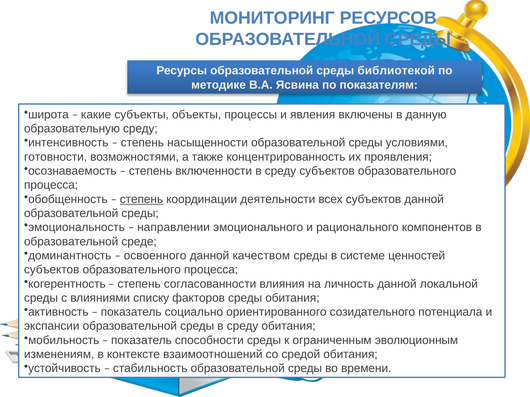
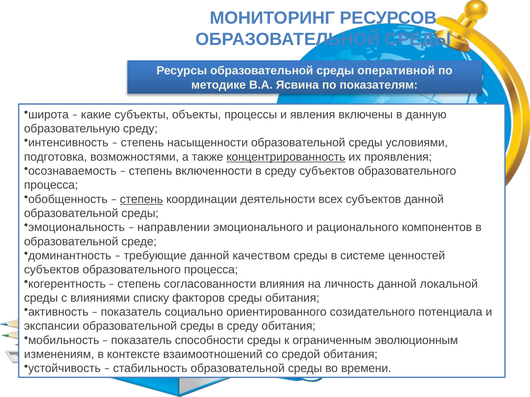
библиотекой: библиотекой -> оперативной (396, 71)
готовности: готовности -> подготовка (56, 157)
концентрированность underline: none -> present (286, 157)
освоенного: освоенного -> требующие (155, 256)
